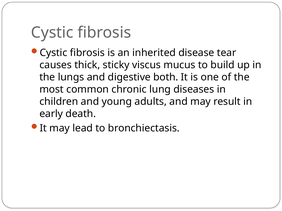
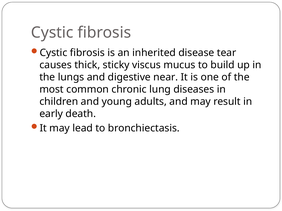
both: both -> near (166, 77)
